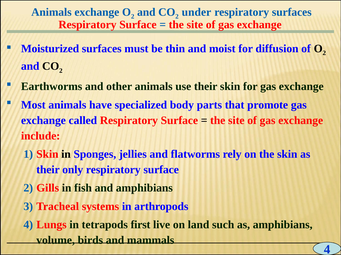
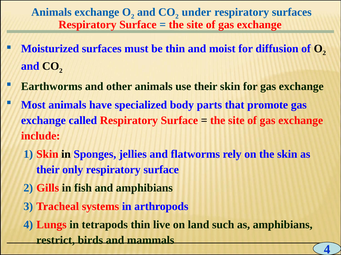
tetrapods first: first -> thin (140, 225)
volume: volume -> restrict (56, 241)
